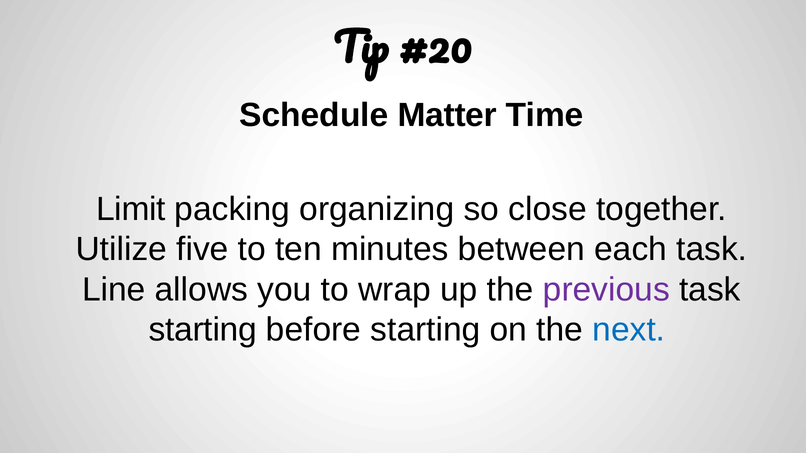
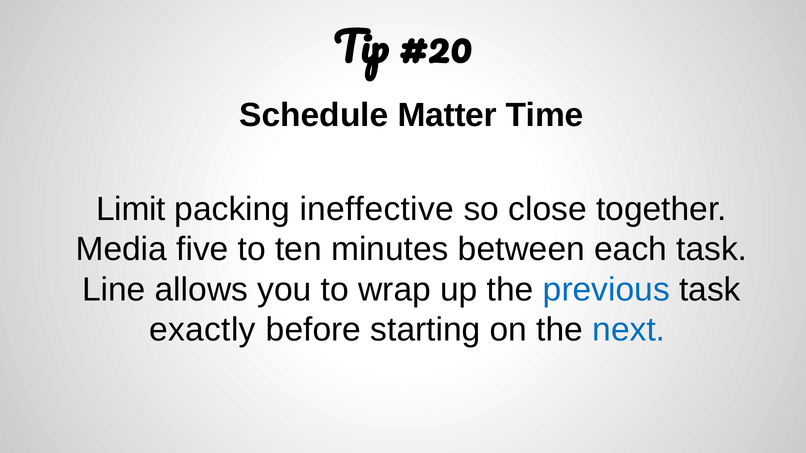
organizing: organizing -> ineffective (377, 209)
Utilize: Utilize -> Media (121, 250)
previous colour: purple -> blue (606, 290)
starting: starting -> exactly (202, 330)
